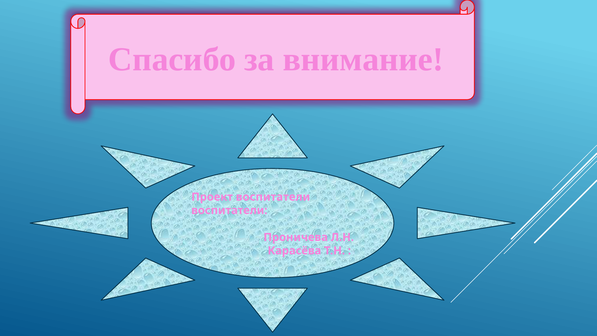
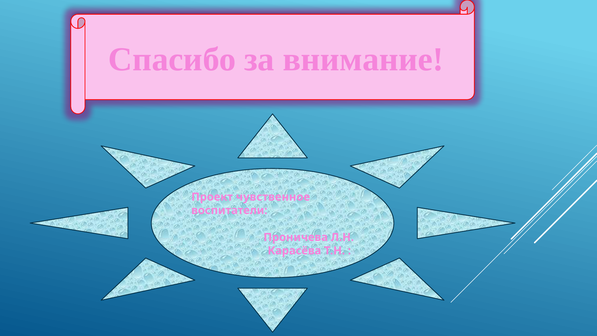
Проект воспитатели: воспитатели -> чувственное (273, 197)
